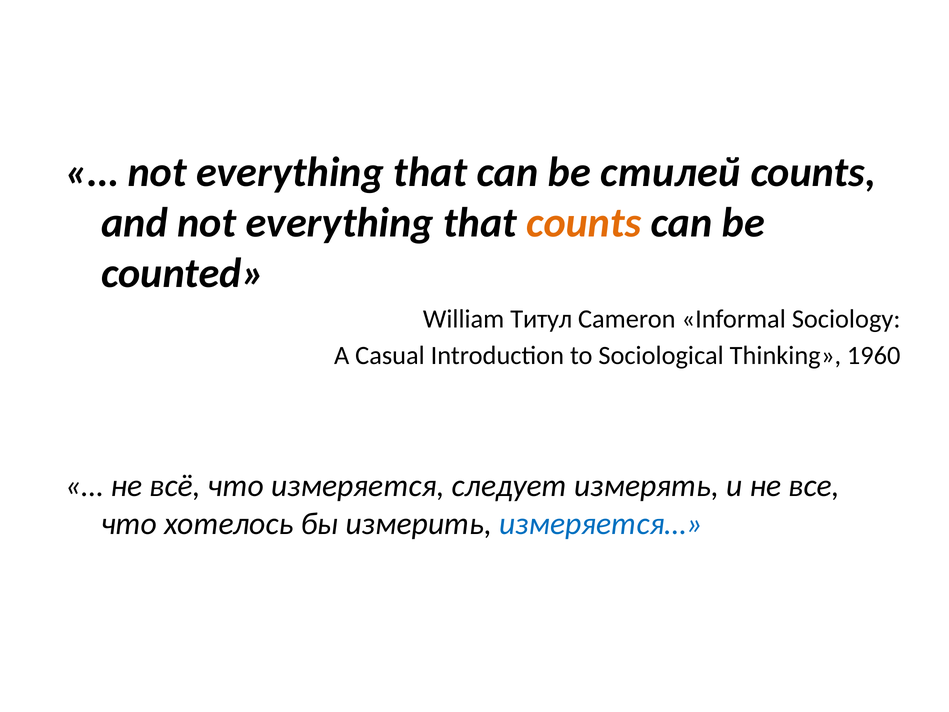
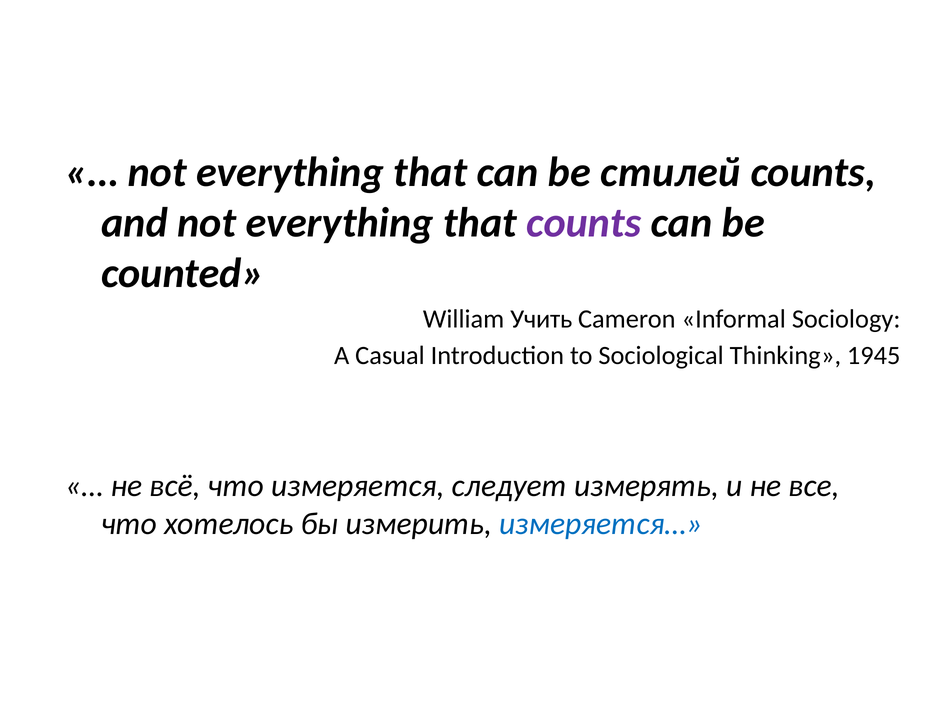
counts colour: orange -> purple (584, 223)
Титул: Титул -> Учить (541, 319)
1960: 1960 -> 1945 (874, 356)
